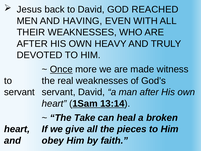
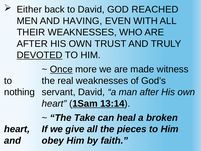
Jesus: Jesus -> Either (29, 10)
HEAVY: HEAVY -> TRUST (110, 44)
DEVOTED underline: none -> present (40, 55)
servant: servant -> nothing (19, 92)
